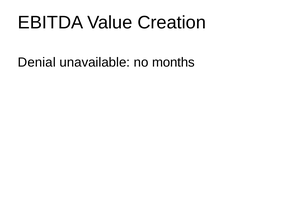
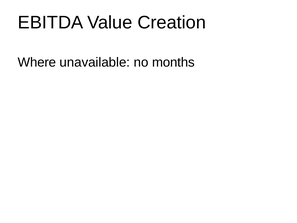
Denial: Denial -> Where (37, 62)
